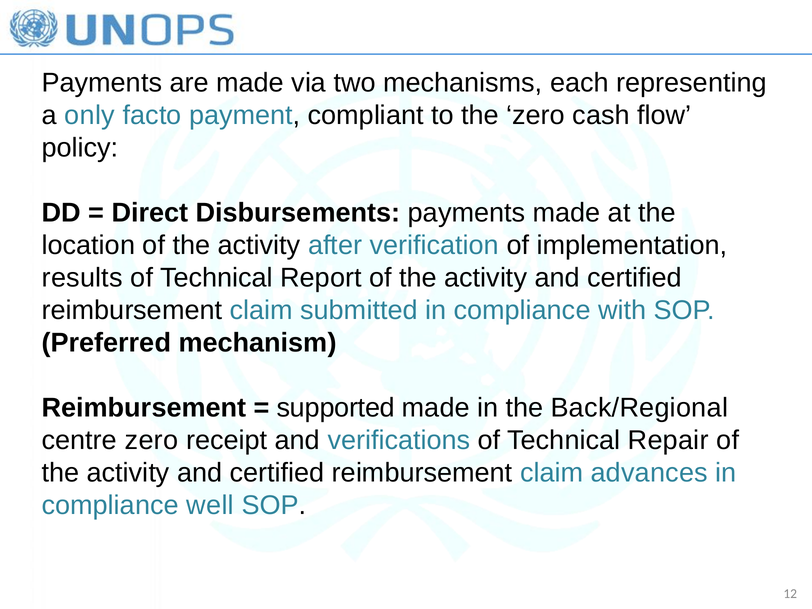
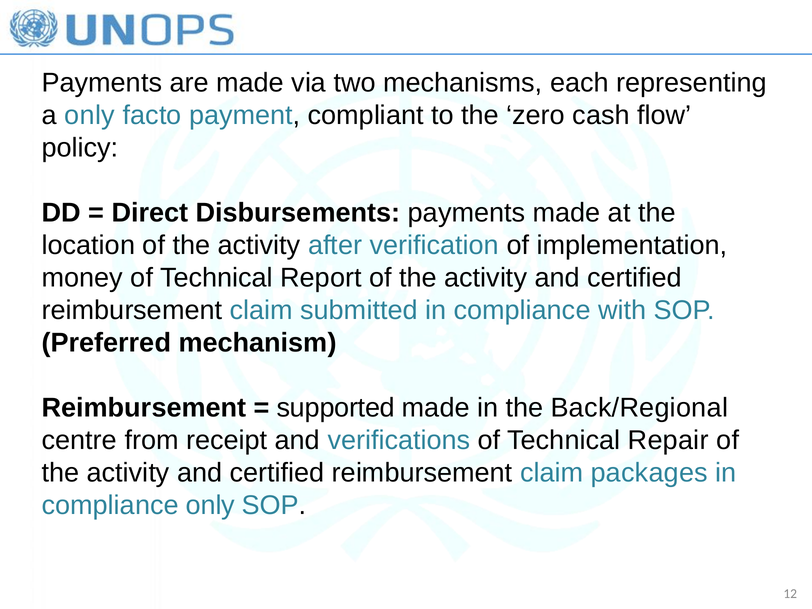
results: results -> money (82, 278)
centre zero: zero -> from (152, 440)
advances: advances -> packages (649, 473)
compliance well: well -> only (210, 505)
